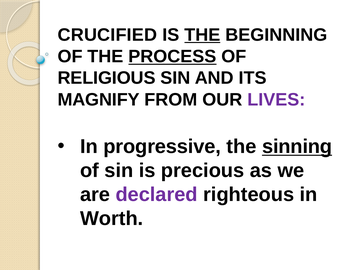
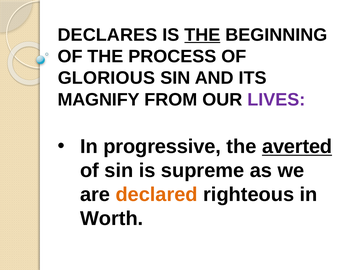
CRUCIFIED: CRUCIFIED -> DECLARES (107, 35)
PROCESS underline: present -> none (172, 56)
RELIGIOUS: RELIGIOUS -> GLORIOUS (106, 78)
sinning: sinning -> averted (297, 147)
precious: precious -> supreme (203, 171)
declared colour: purple -> orange (157, 195)
